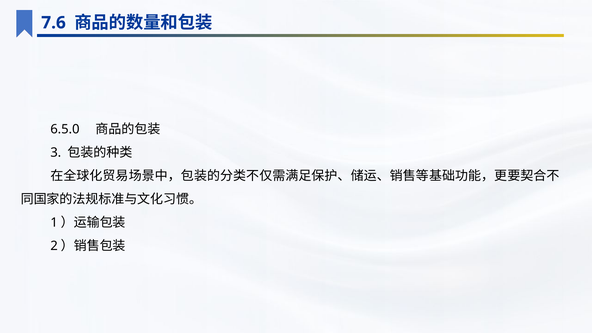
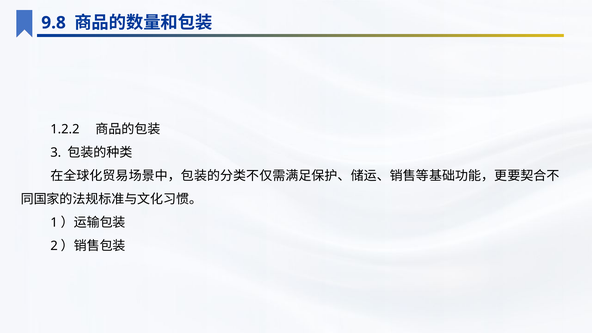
7.6: 7.6 -> 9.8 (54, 23)
6.5.0: 6.5.0 -> 1.2.2 (65, 129)
